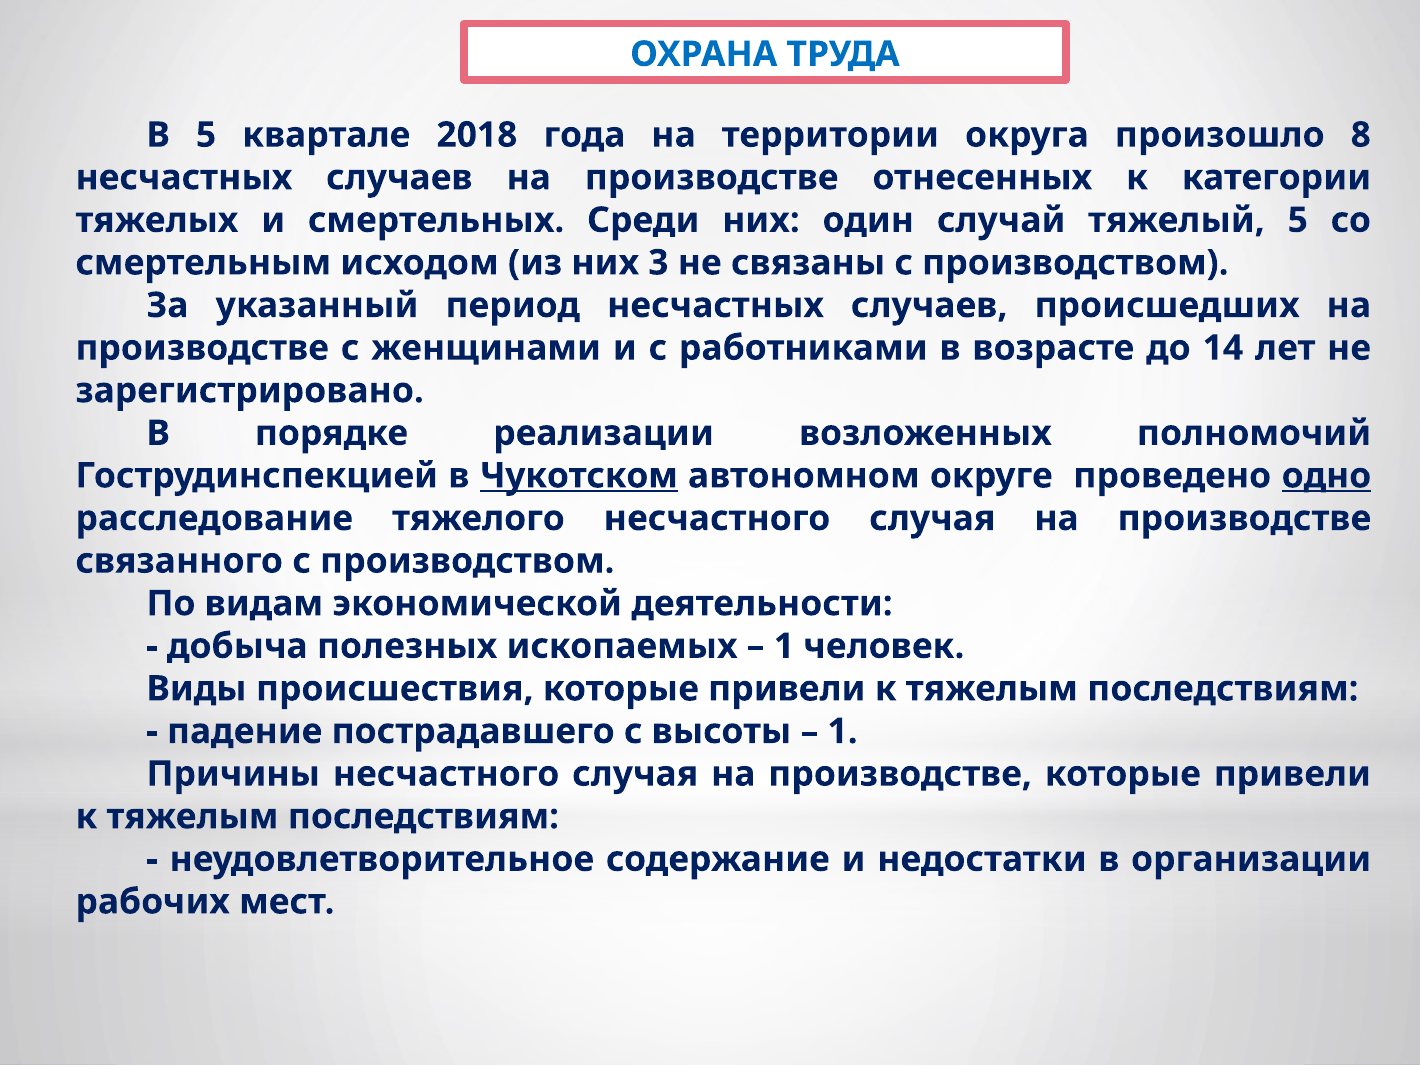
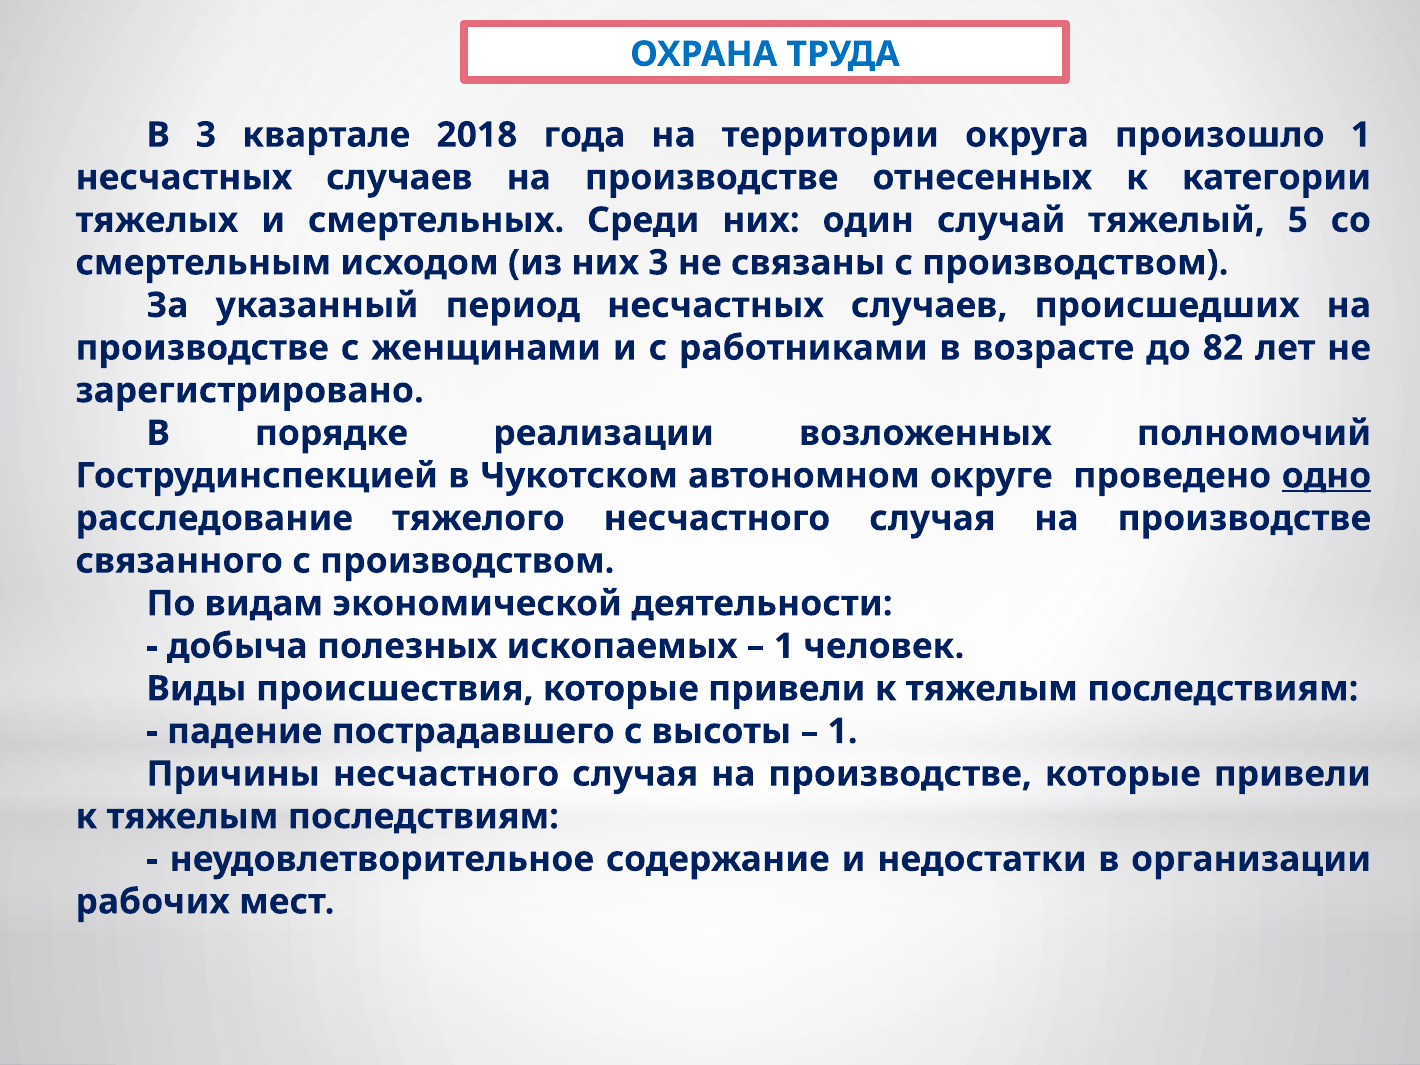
В 5: 5 -> 3 (206, 135)
произошло 8: 8 -> 1 (1361, 135)
14: 14 -> 82 (1223, 348)
Чукотском underline: present -> none (579, 476)
